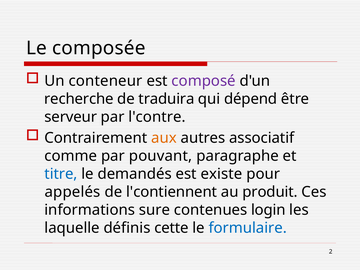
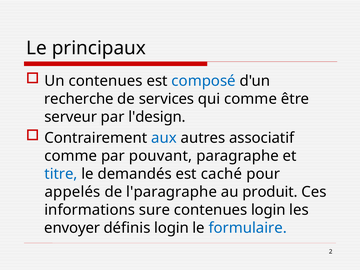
composée: composée -> principaux (99, 48)
Un conteneur: conteneur -> contenues (106, 81)
composé colour: purple -> blue (204, 81)
traduira: traduira -> services (166, 99)
qui dépend: dépend -> comme (251, 99)
l'contre: l'contre -> l'design (157, 117)
aux colour: orange -> blue (164, 138)
existe: existe -> caché (221, 174)
l'contiennent: l'contiennent -> l'paragraphe (172, 192)
laquelle: laquelle -> envoyer (72, 228)
définis cette: cette -> login (172, 228)
